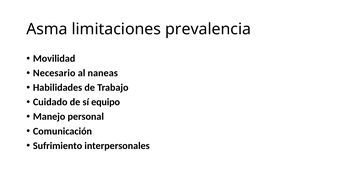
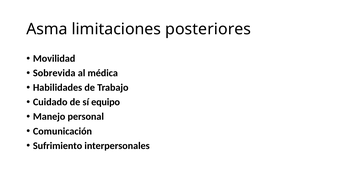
prevalencia: prevalencia -> posteriores (208, 29)
Necesario: Necesario -> Sobrevida (54, 73)
naneas: naneas -> médica (103, 73)
